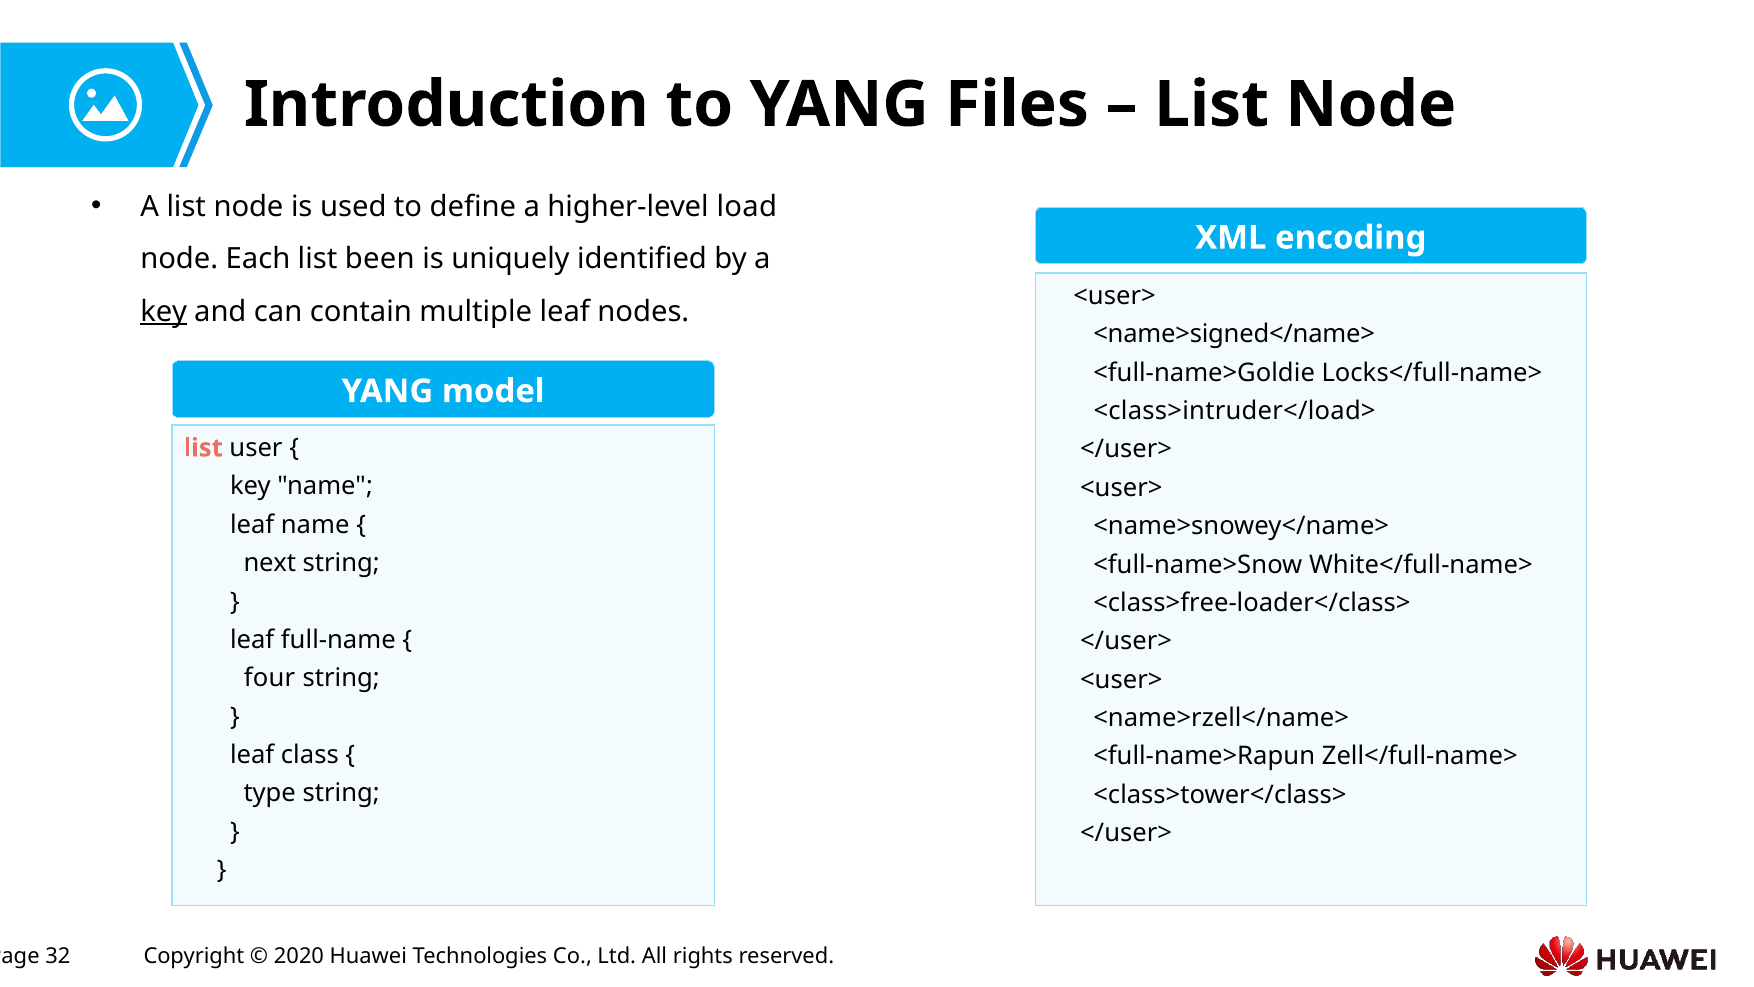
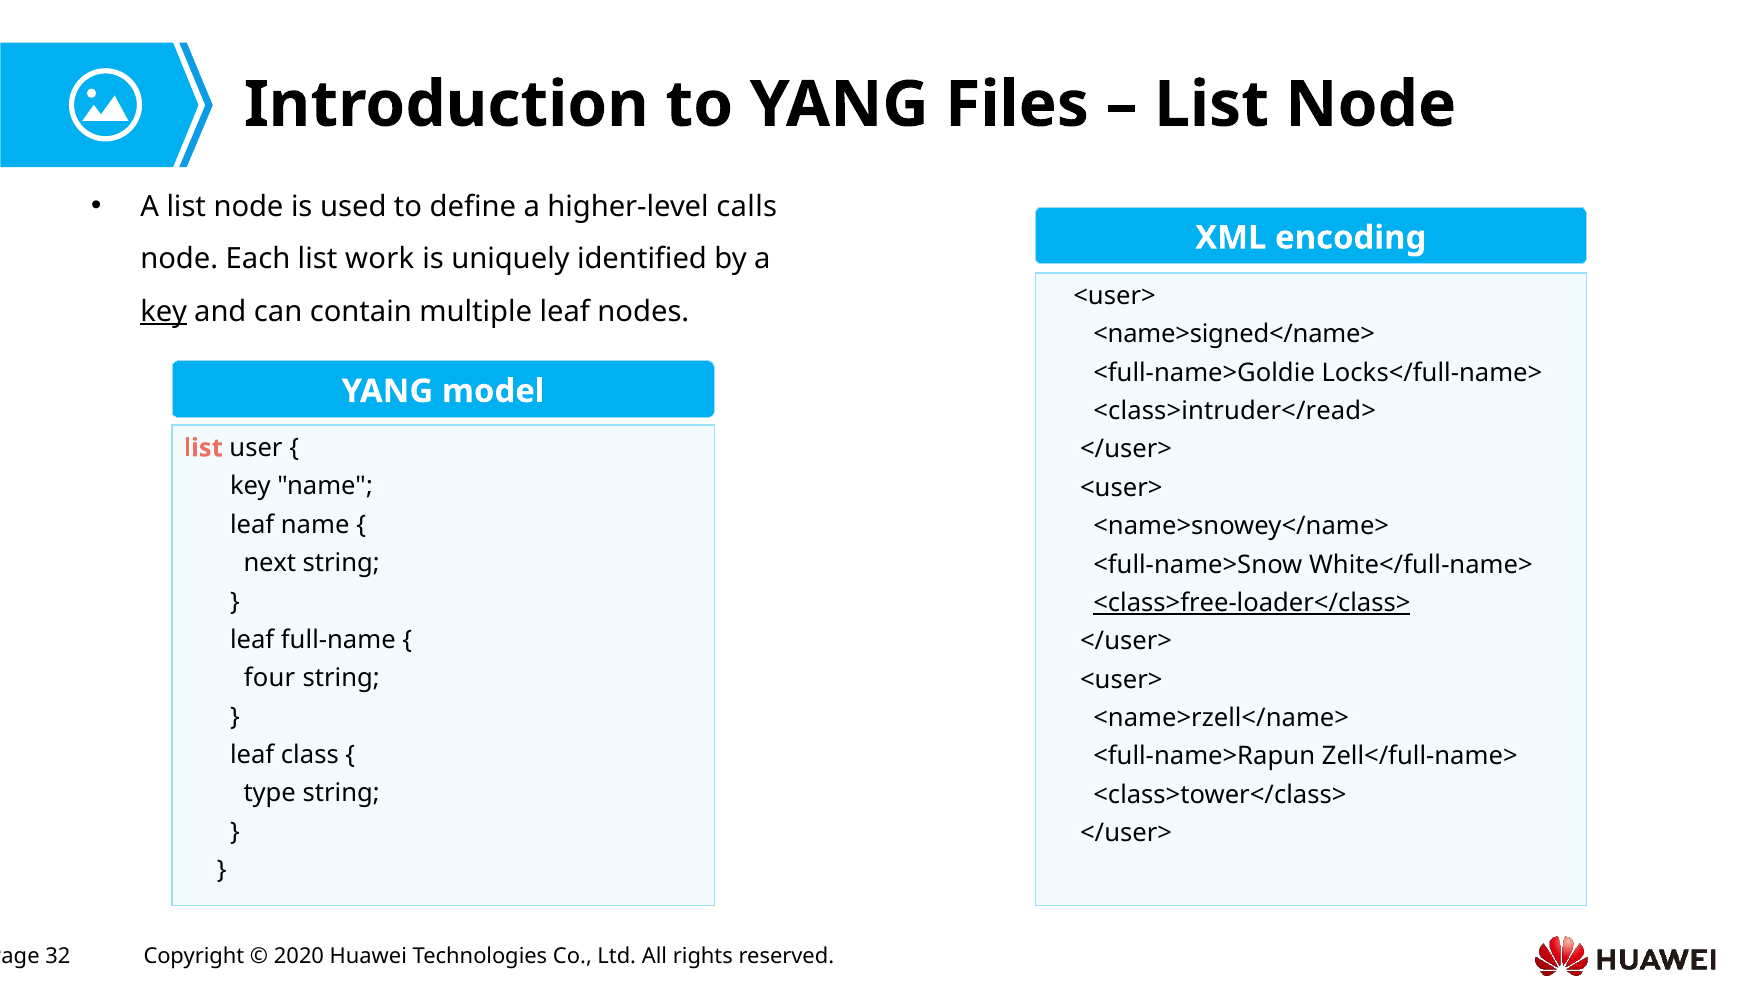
load: load -> calls (747, 206)
been: been -> work (380, 259)
<class>intruder</load>: <class>intruder</load> -> <class>intruder</read> (1235, 411)
<class>free-loader</class> underline: none -> present (1252, 603)
